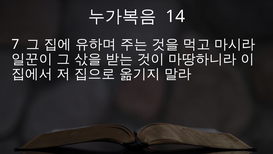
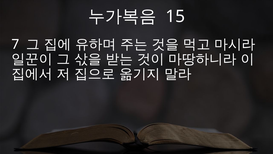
14: 14 -> 15 (175, 16)
